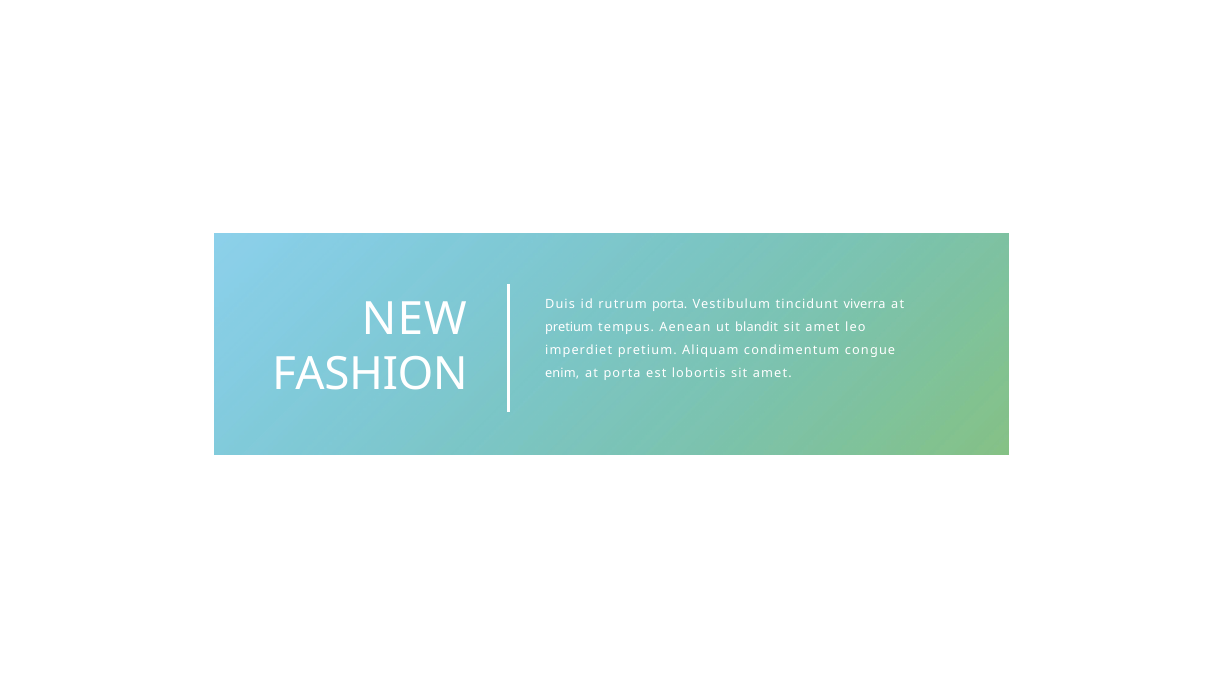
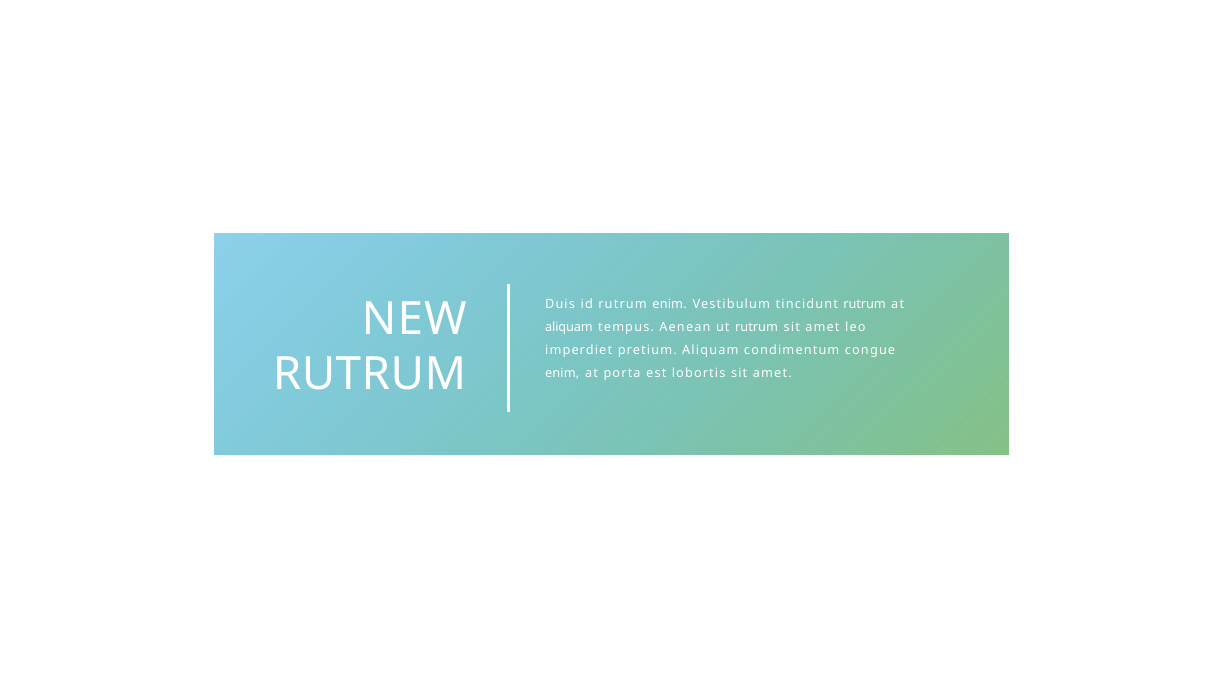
rutrum porta: porta -> enim (670, 304)
tincidunt viverra: viverra -> rutrum (865, 304)
pretium: pretium -> aliquam (569, 327)
ut blandit: blandit -> rutrum (757, 327)
FASHION: FASHION -> RUTRUM (370, 374)
